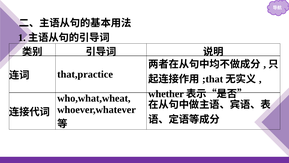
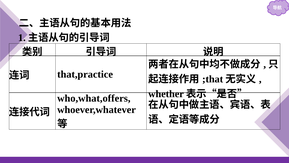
who,what,wheat: who,what,wheat -> who,what,offers (94, 98)
